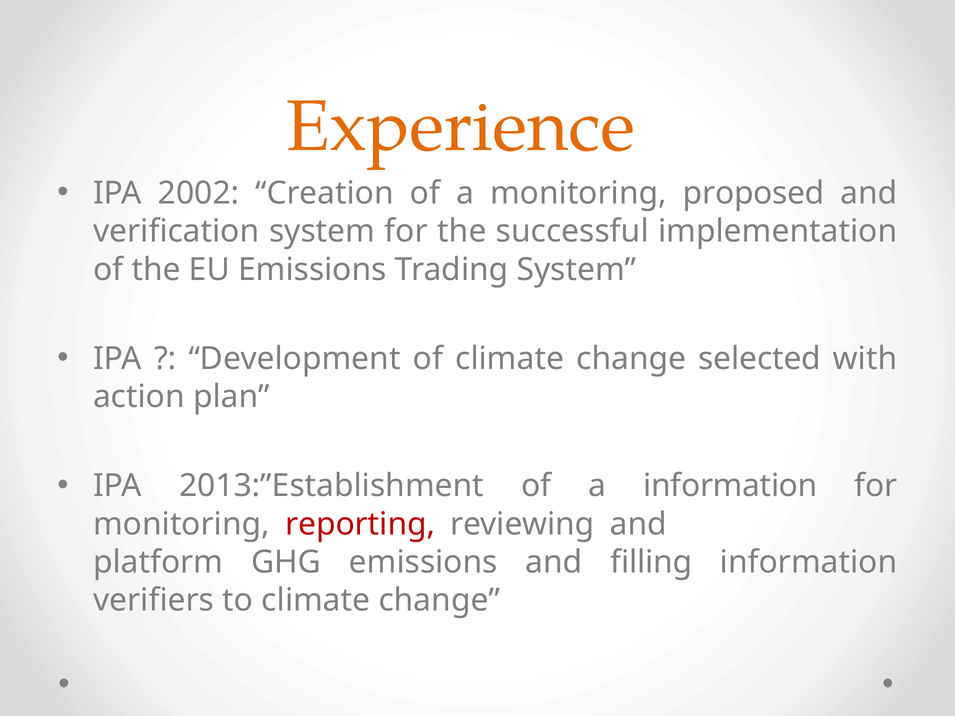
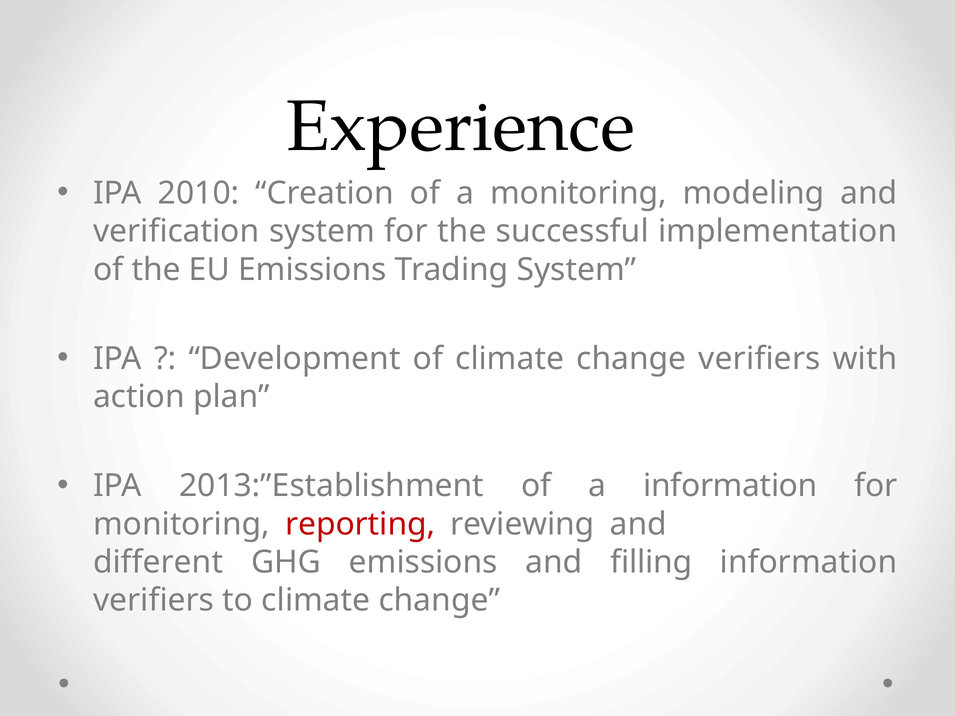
Experience colour: orange -> black (460, 127)
2002: 2002 -> 2010 (199, 193)
proposed: proposed -> modeling (754, 193)
change selected: selected -> verifiers (760, 359)
platform: platform -> different (158, 562)
